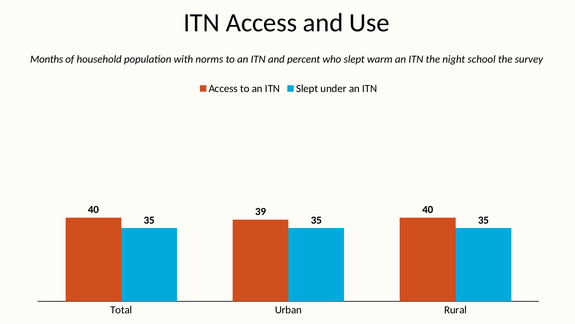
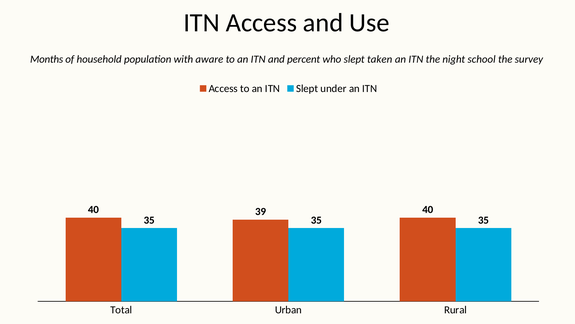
norms: norms -> aware (209, 59)
warm: warm -> taken (380, 59)
